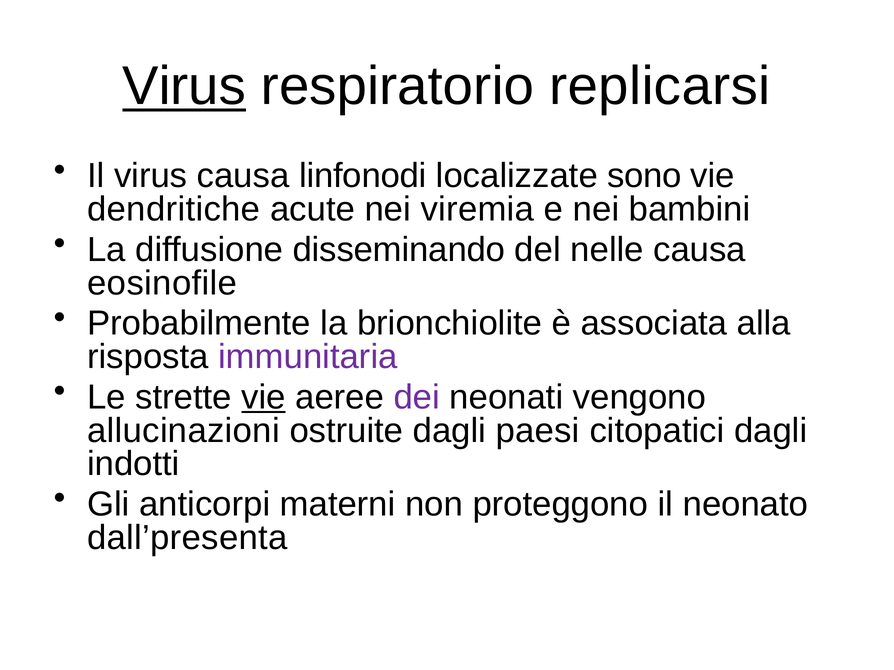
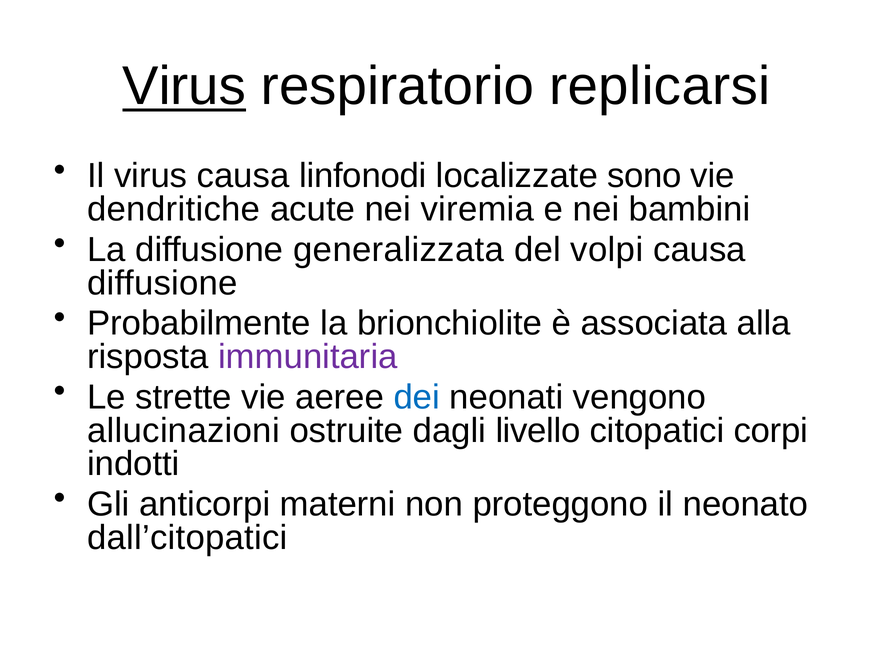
disseminando: disseminando -> generalizzata (399, 250)
nelle: nelle -> volpi (607, 250)
eosinofile: eosinofile -> diffusione (162, 283)
vie underline: present -> none (263, 397)
dei colour: purple -> blue (417, 397)
paesi: paesi -> livello (538, 431)
citopatici dagli: dagli -> corpi (771, 431)
dall’presenta: dall’presenta -> dall’citopatici (187, 538)
